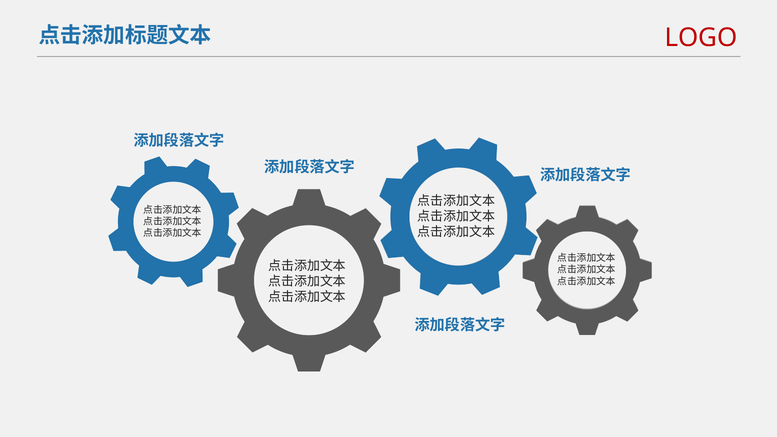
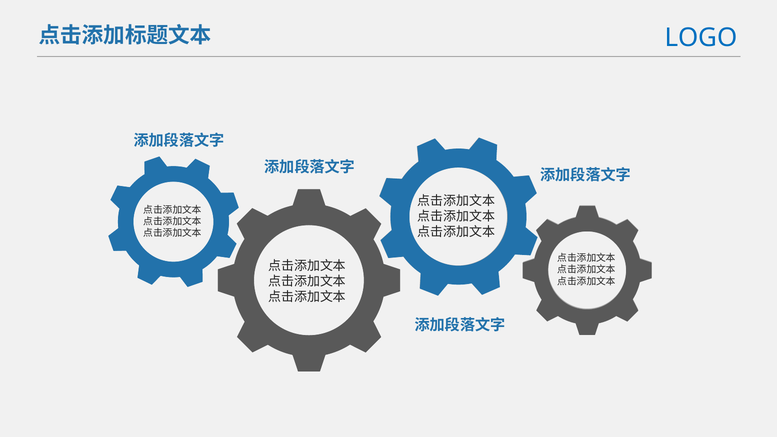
LOGO colour: red -> blue (701, 38)
